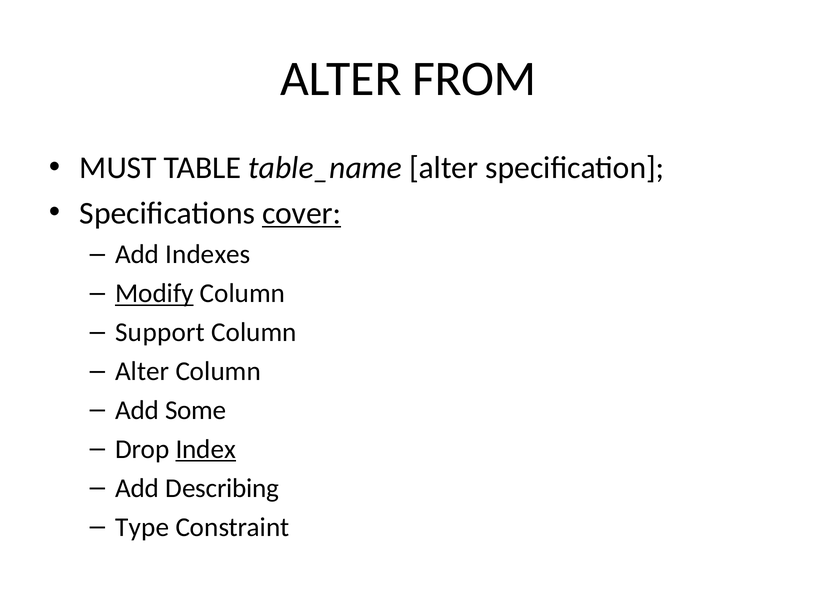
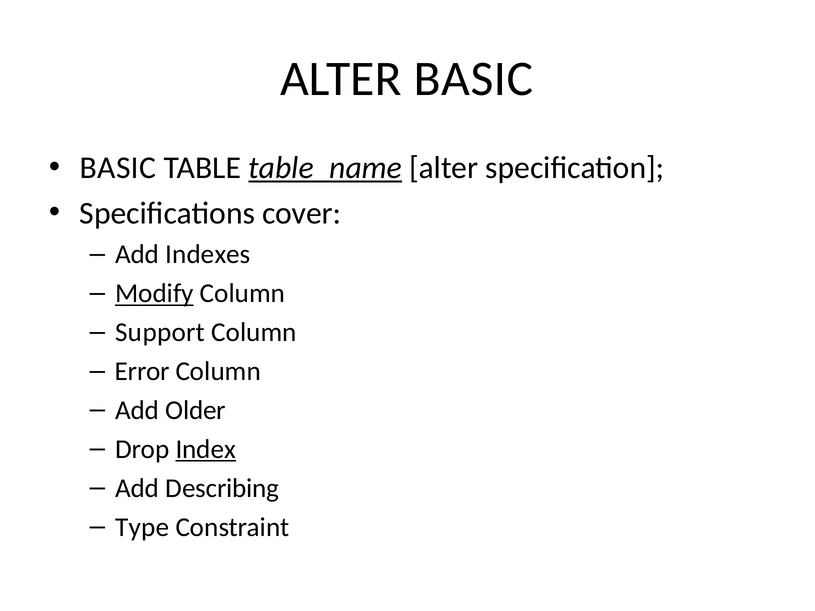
ALTER FROM: FROM -> BASIC (474, 79)
MUST: MUST -> BASIC (118, 168)
table_name underline: none -> present (325, 168)
cover underline: present -> none (302, 213)
Alter: Alter -> Error (142, 371)
Some: Some -> Older (196, 410)
